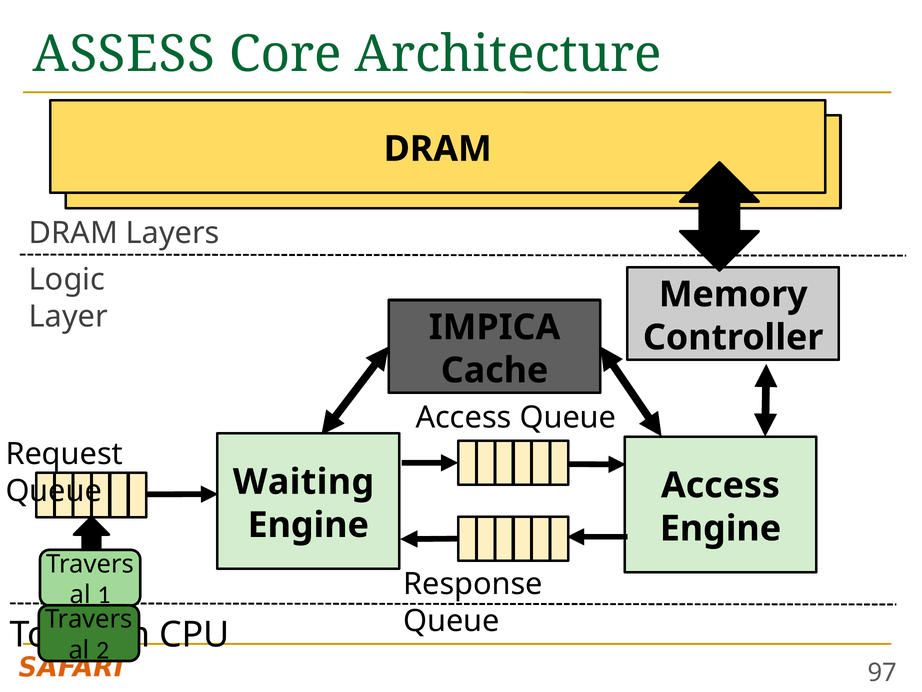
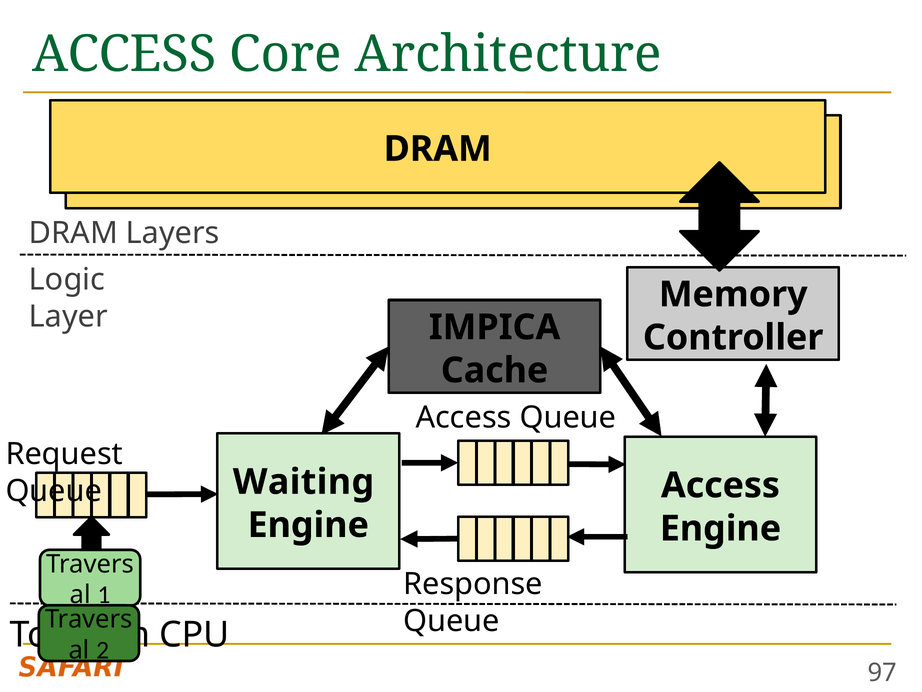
ASSESS: ASSESS -> ACCESS (124, 54)
